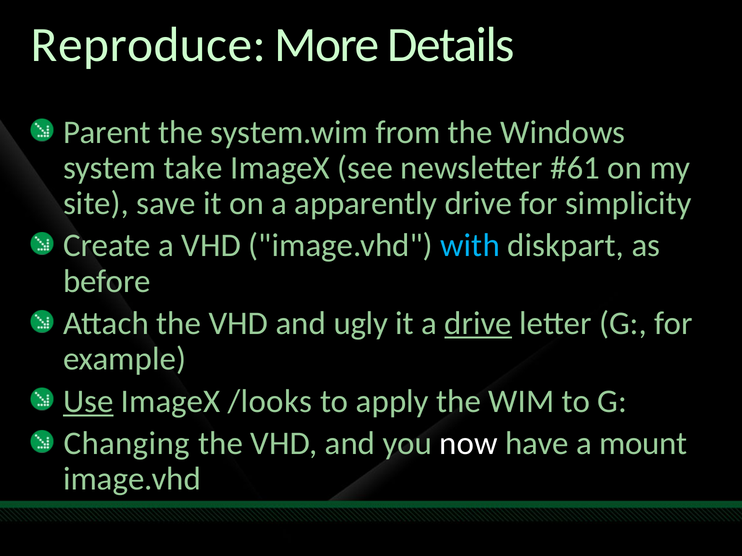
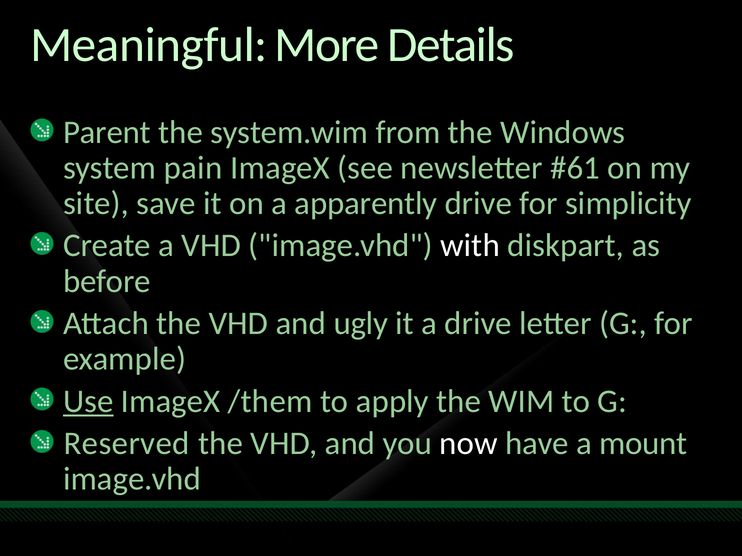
Reproduce: Reproduce -> Meaningful (149, 45)
take: take -> pain (193, 168)
with colour: light blue -> white (470, 246)
drive underline: present -> none (478, 324)
/looks: /looks -> /them (270, 402)
Changing: Changing -> Reserved (127, 444)
